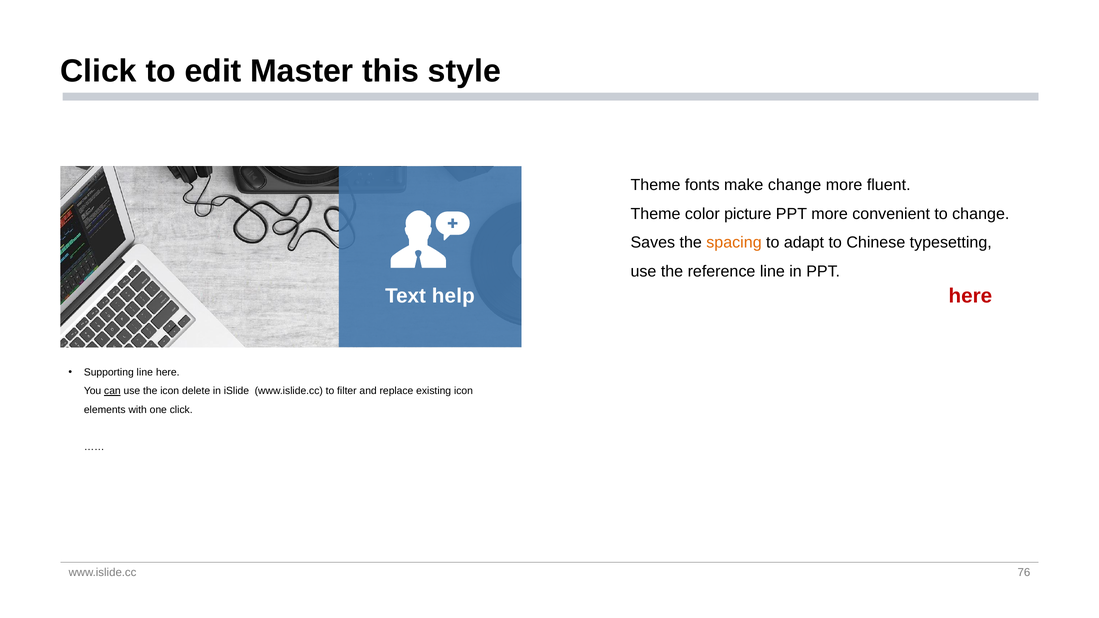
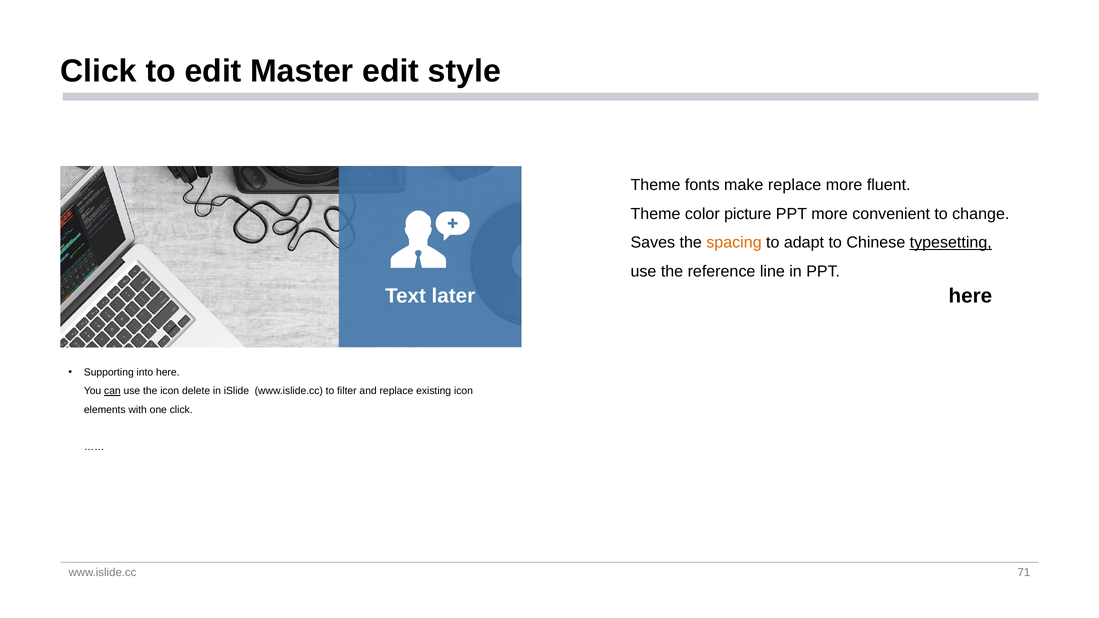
Master this: this -> edit (391, 71)
make change: change -> replace (795, 185)
typesetting underline: none -> present (951, 243)
help: help -> later (453, 296)
here colour: red -> black (970, 296)
Supporting line: line -> into (145, 373)
76: 76 -> 71 (1024, 572)
